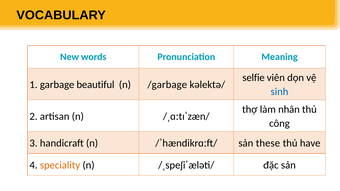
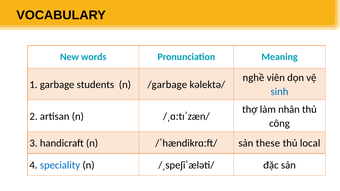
selfie: selfie -> nghề (253, 78)
beautiful: beautiful -> students (95, 85)
have: have -> local (310, 143)
speciality colour: orange -> blue (60, 165)
